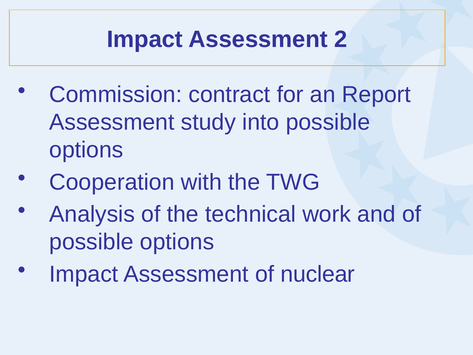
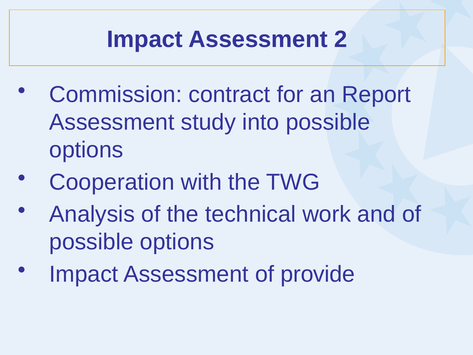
nuclear: nuclear -> provide (318, 274)
